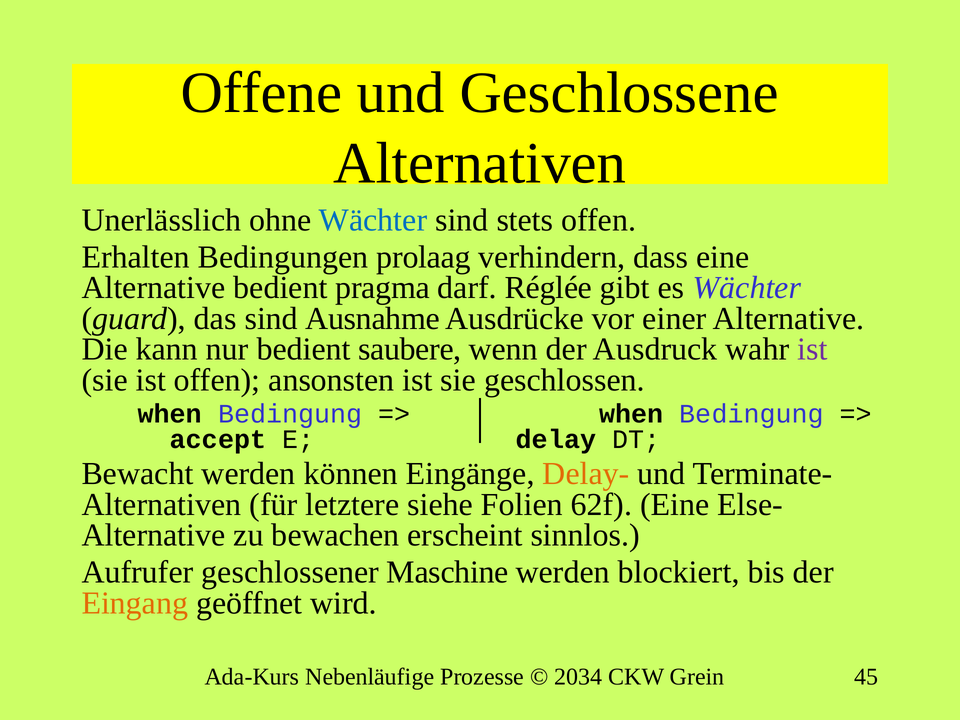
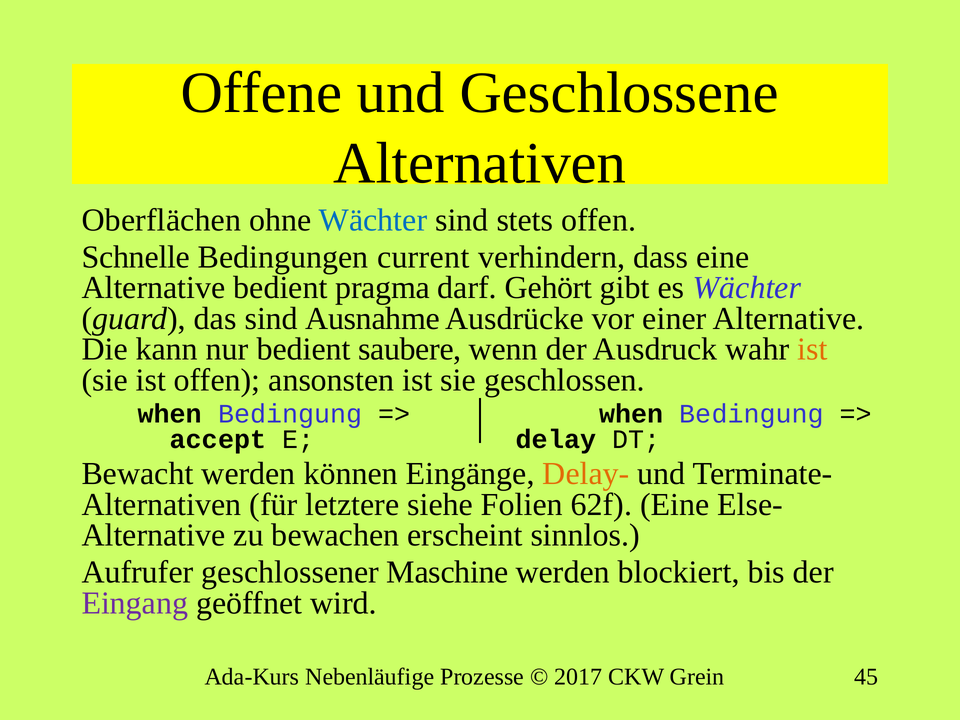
Unerlässlich: Unerlässlich -> Oberflächen (161, 220)
Erhalten: Erhalten -> Schnelle (136, 257)
prolaag: prolaag -> current (423, 257)
Réglée: Réglée -> Gehört (548, 288)
ist colour: purple -> orange (812, 349)
Eingang colour: orange -> purple (135, 603)
2034: 2034 -> 2017 (578, 677)
